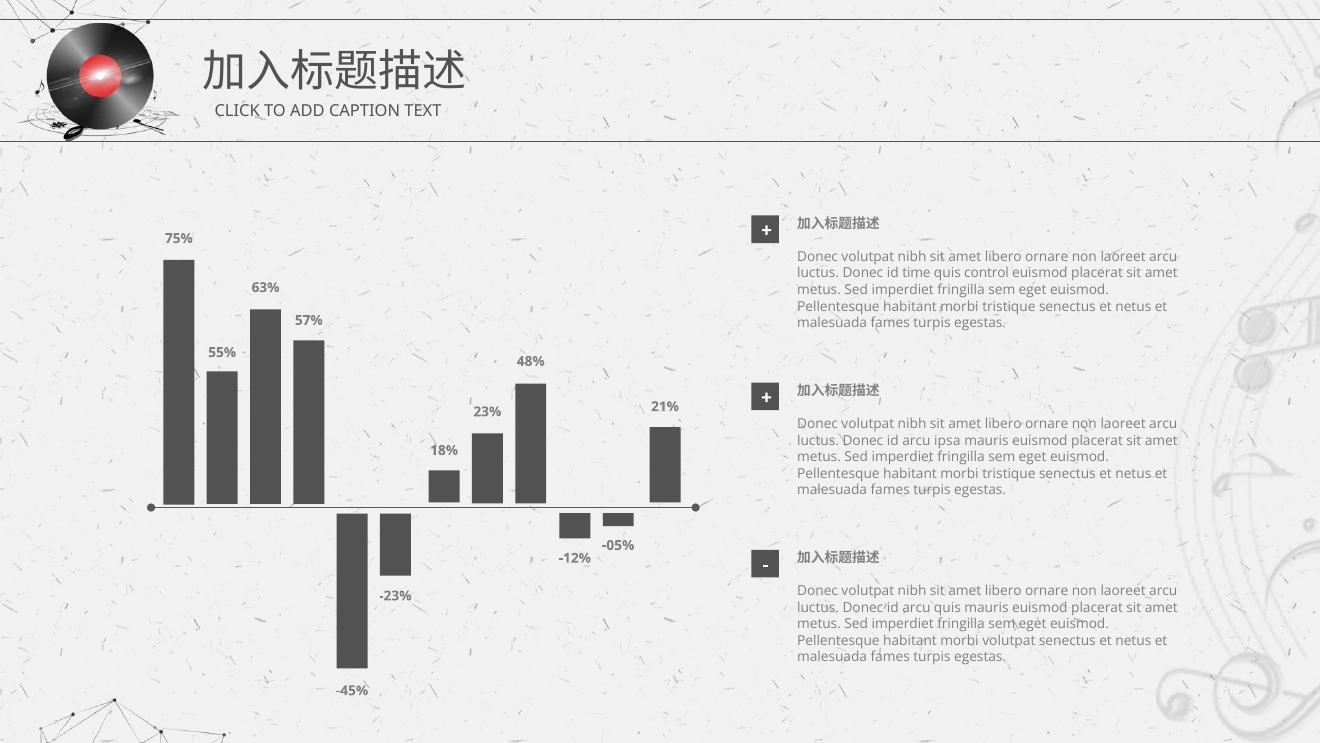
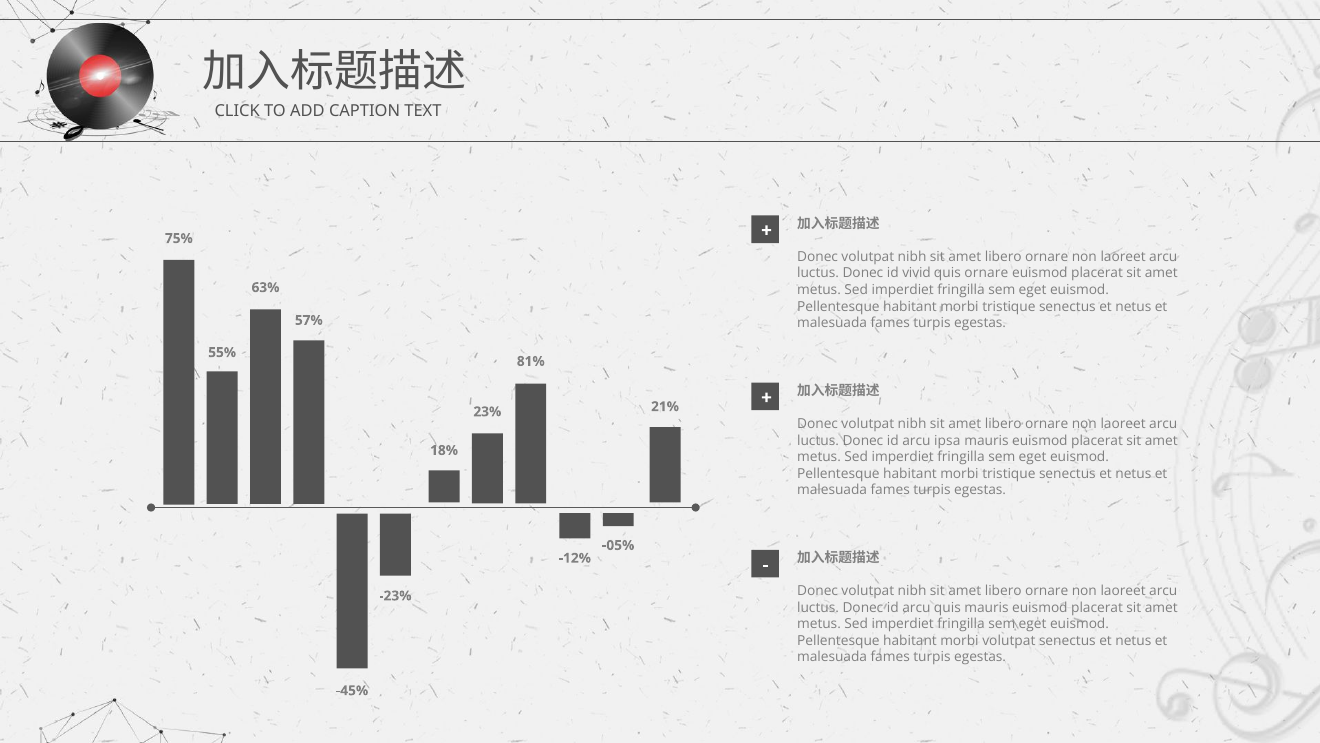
time: time -> vivid (917, 273)
quis control: control -> ornare (986, 273)
48%: 48% -> 81% (531, 361)
